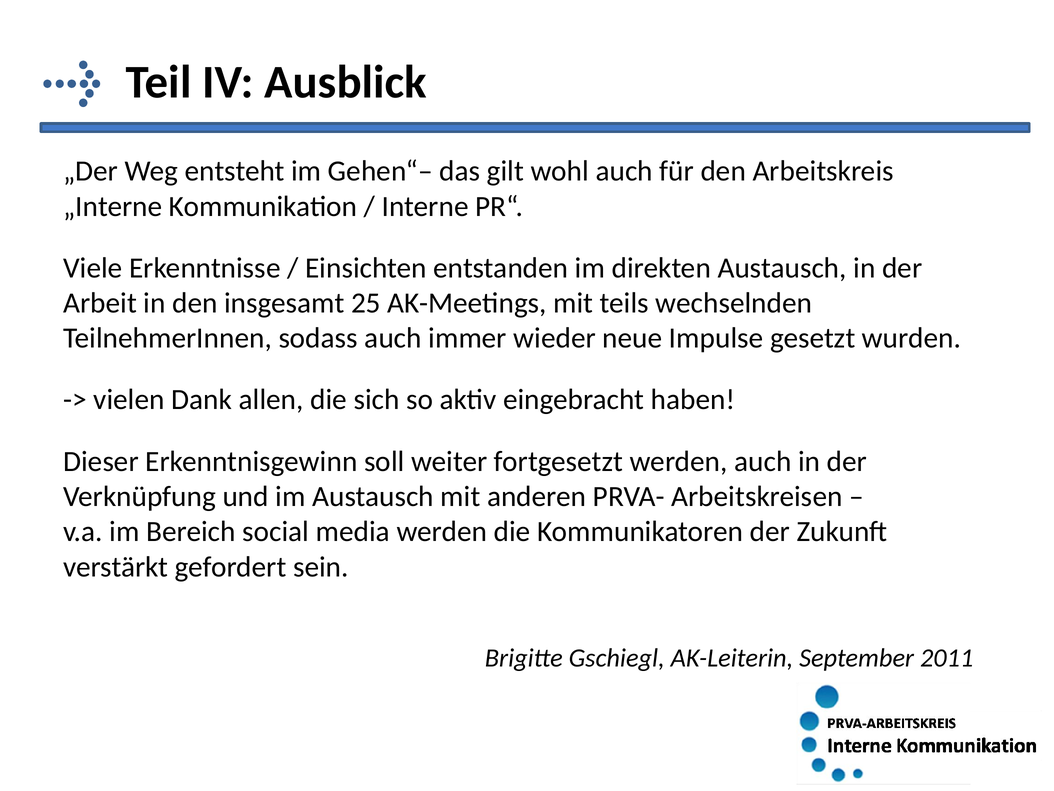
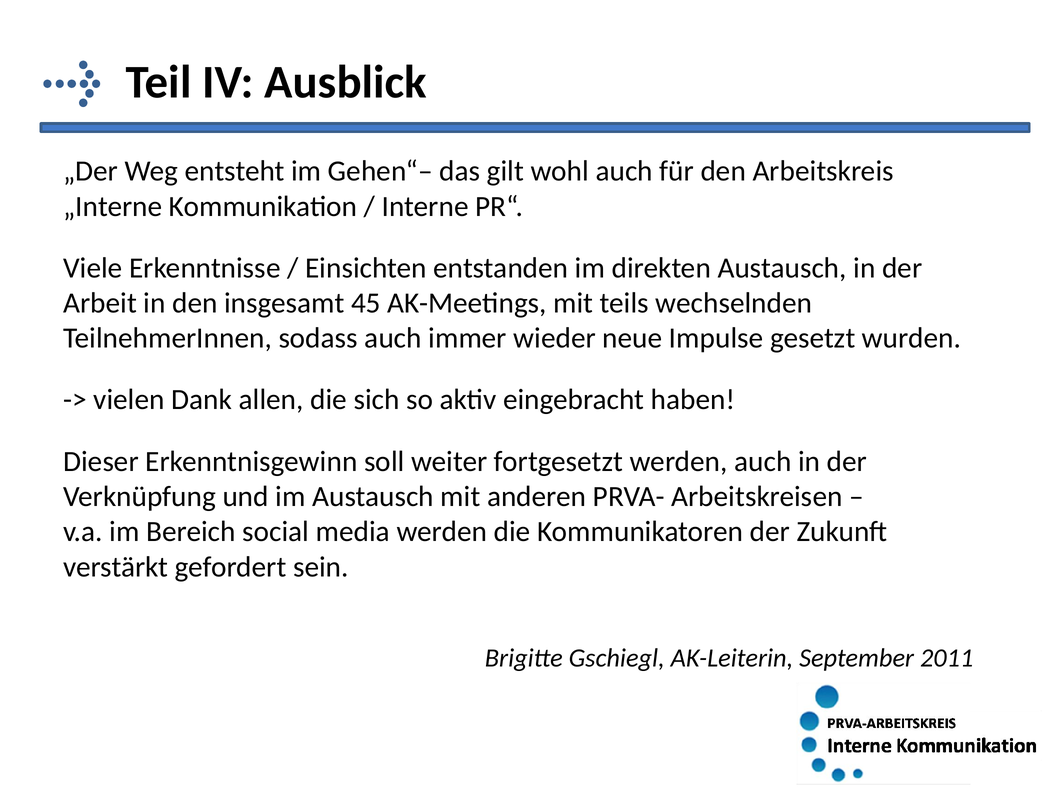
25: 25 -> 45 (366, 303)
